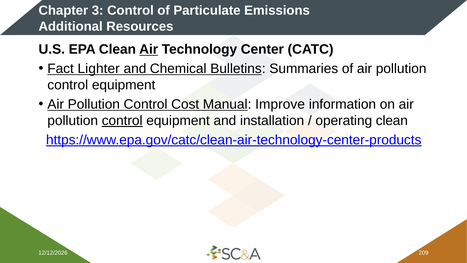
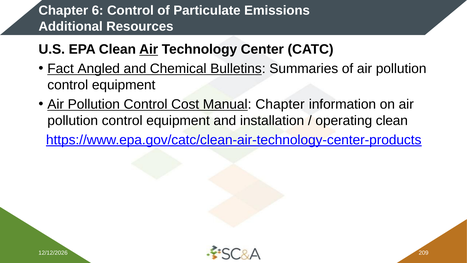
3: 3 -> 6 (98, 11)
Lighter: Lighter -> Angled (99, 69)
Manual Improve: Improve -> Chapter (280, 104)
control underline: present -> none (122, 120)
